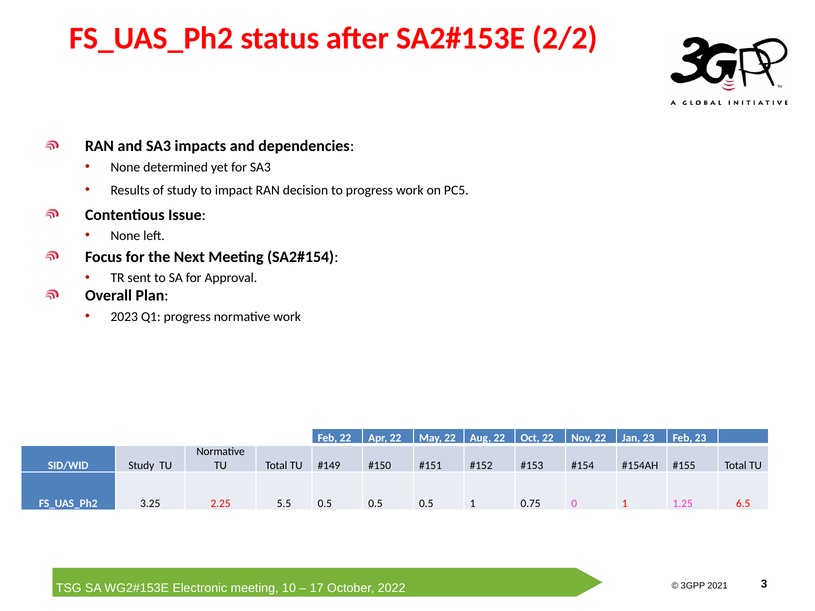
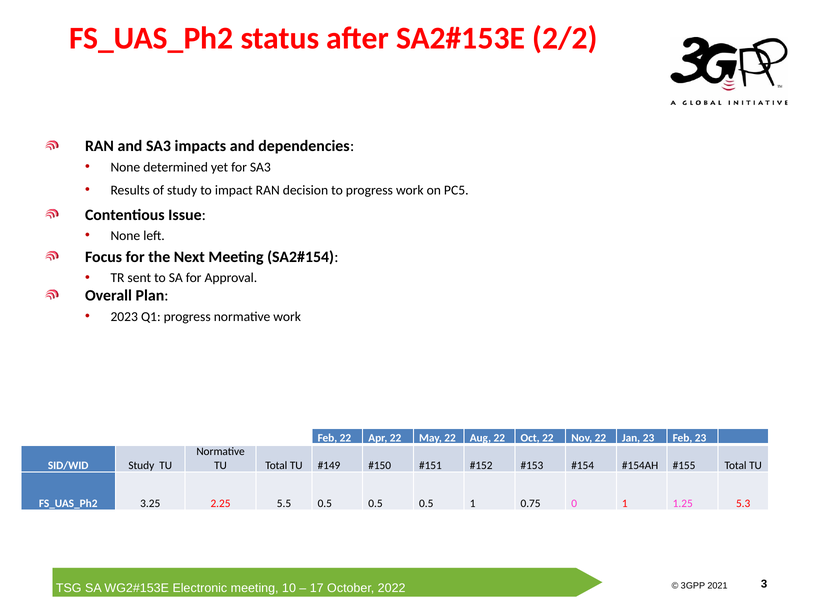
6.5: 6.5 -> 5.3 (743, 504)
